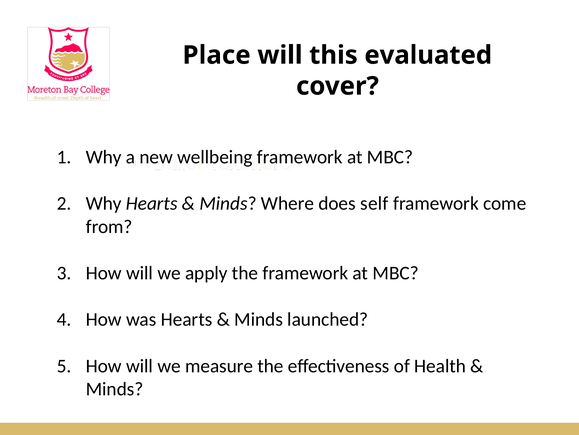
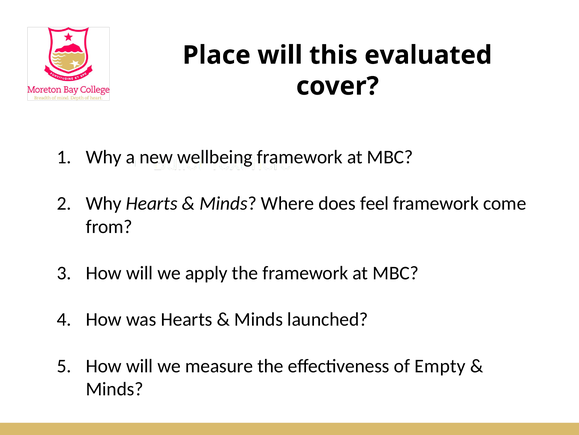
self: self -> feel (375, 203)
Health: Health -> Empty (440, 365)
